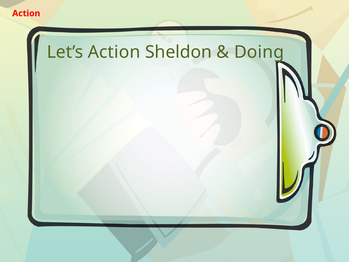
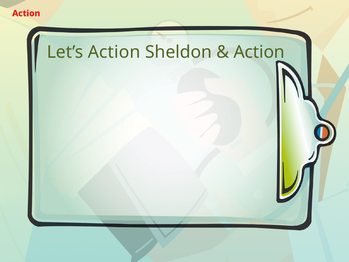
Doing: Doing -> Action (259, 52)
